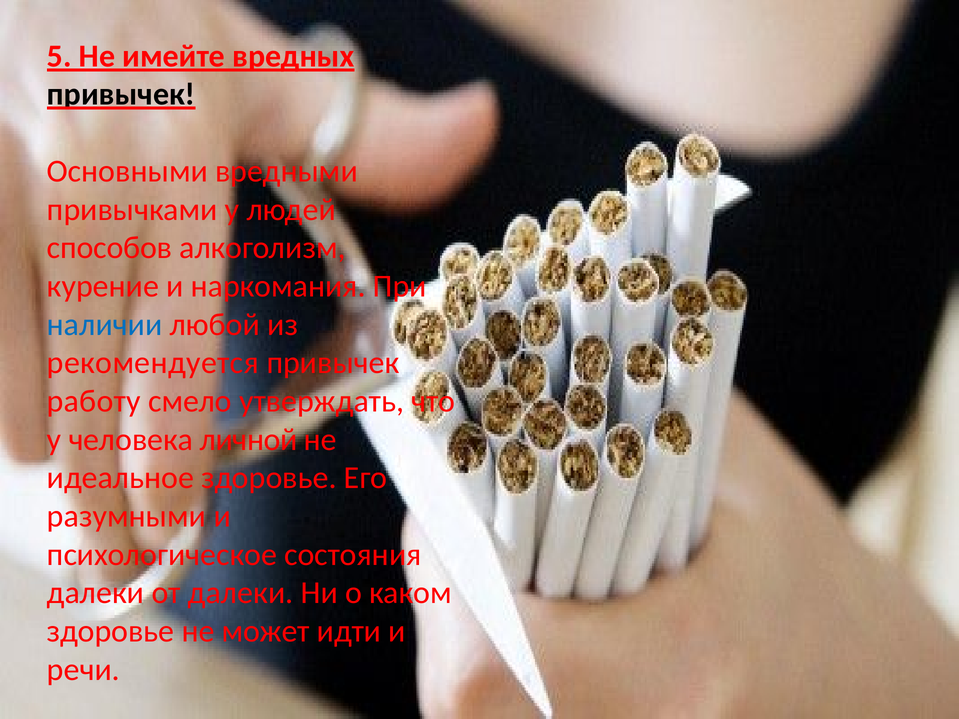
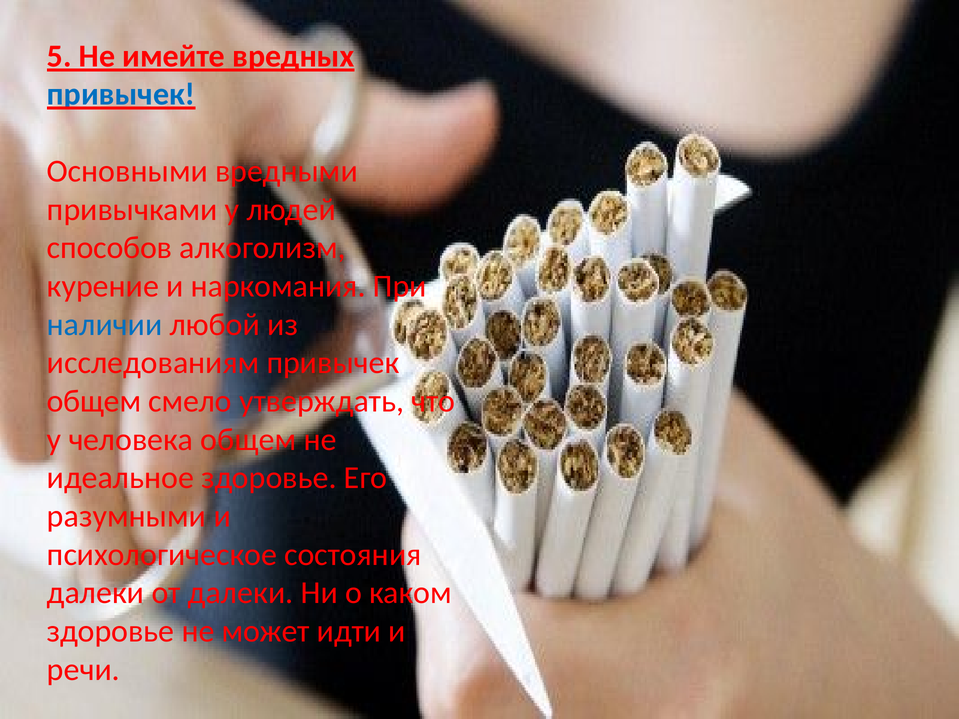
привычек colour: black -> blue (121, 94)
рекомендуется: рекомендуется -> исследованиям (153, 363)
работу: работу -> общем (94, 401)
человека личной: личной -> общем (248, 440)
